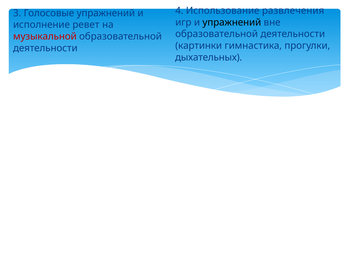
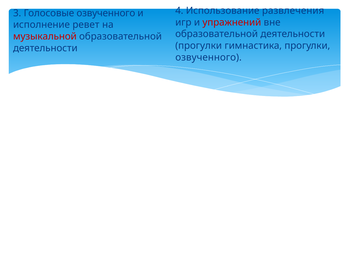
Голосовые упражнений: упражнений -> озвученного (106, 13)
упражнений colour: black -> red (232, 22)
картинки: картинки -> прогулки (199, 46)
дыхательных: дыхательных -> озвученного (209, 57)
